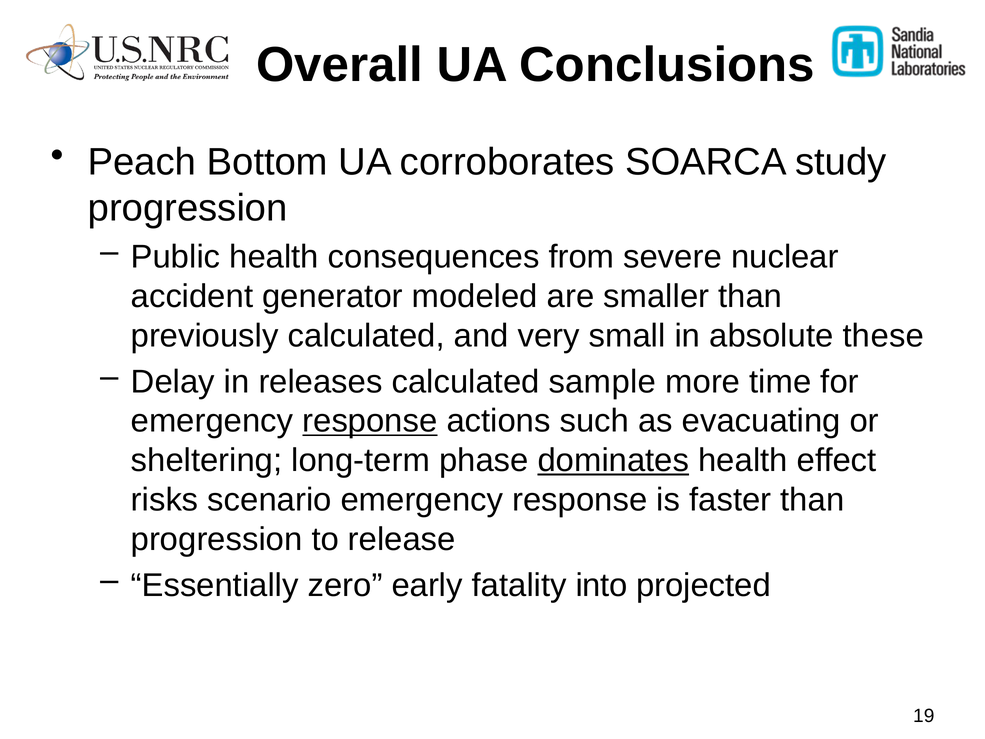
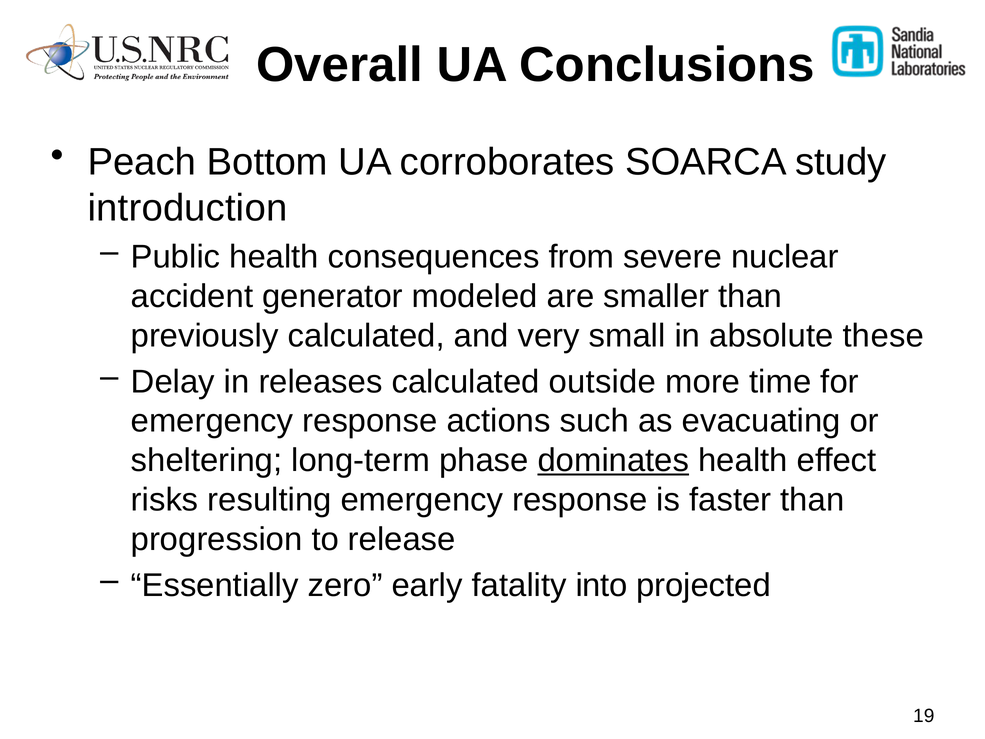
progression: progression -> introduction (188, 208)
sample: sample -> outside (602, 382)
response underline: present -> none (370, 421)
scenario: scenario -> resulting (270, 500)
